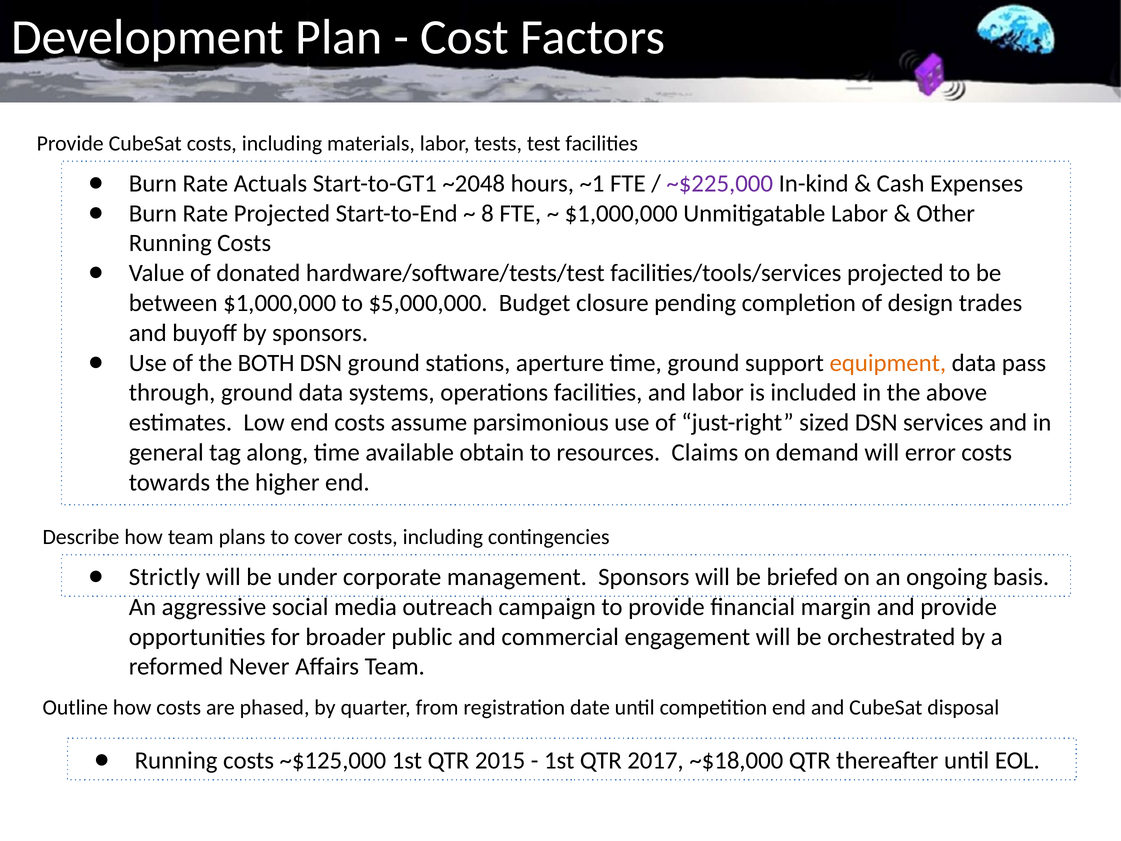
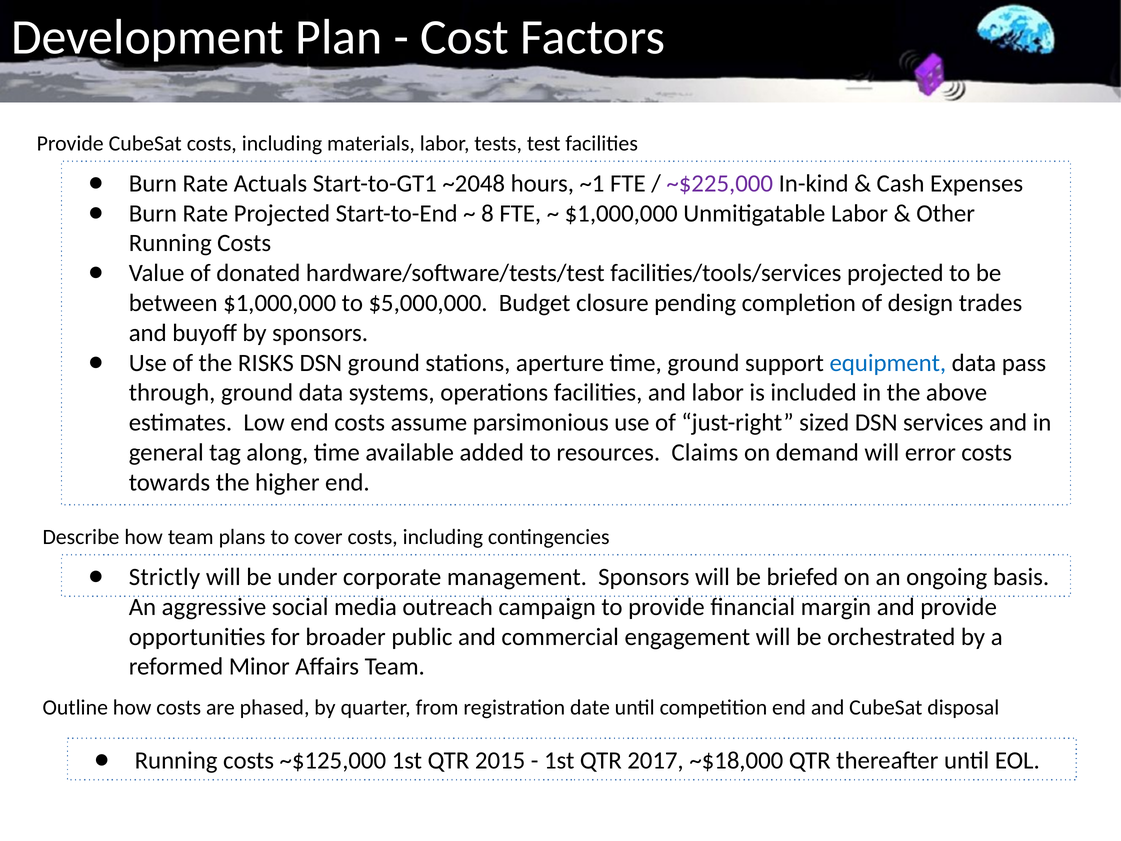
BOTH: BOTH -> RISKS (266, 363)
equipment colour: orange -> blue (888, 363)
obtain: obtain -> added (492, 452)
Never: Never -> Minor (259, 667)
